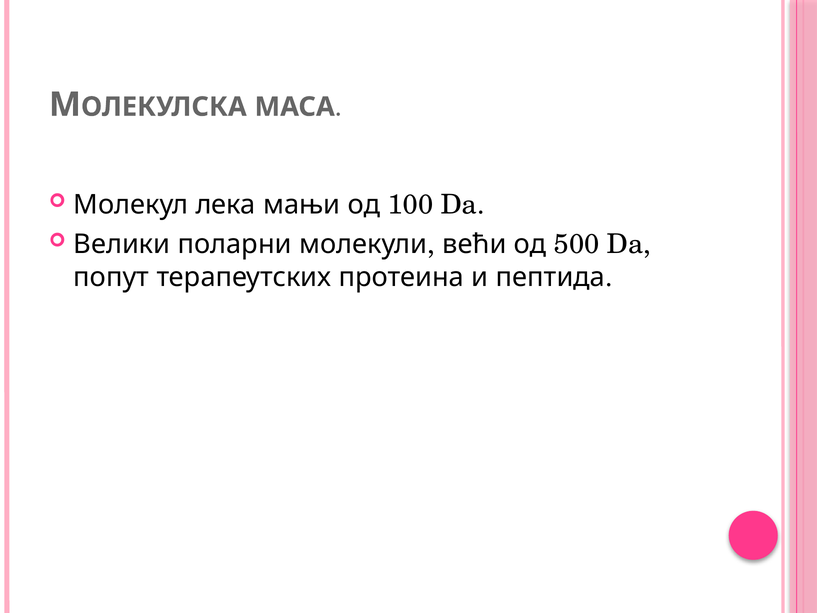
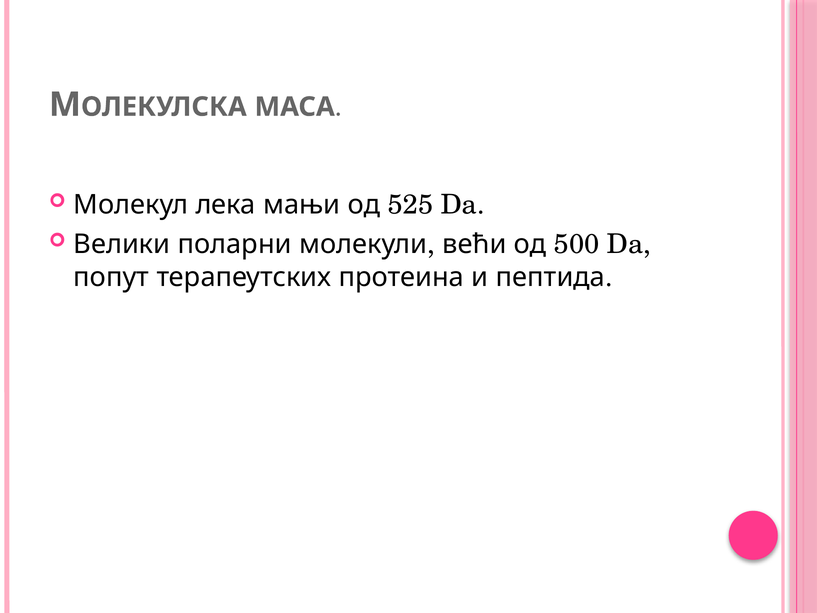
100: 100 -> 525 (411, 205)
